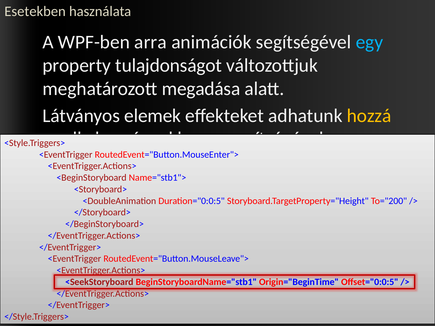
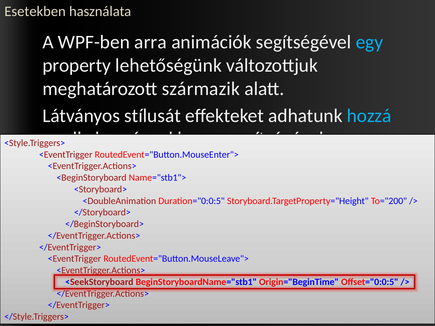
tulajdonságot: tulajdonságot -> lehetőségünk (169, 66)
megadása: megadása -> származik (201, 89)
elemek: elemek -> stílusát (153, 116)
hozzá colour: yellow -> light blue (369, 116)
